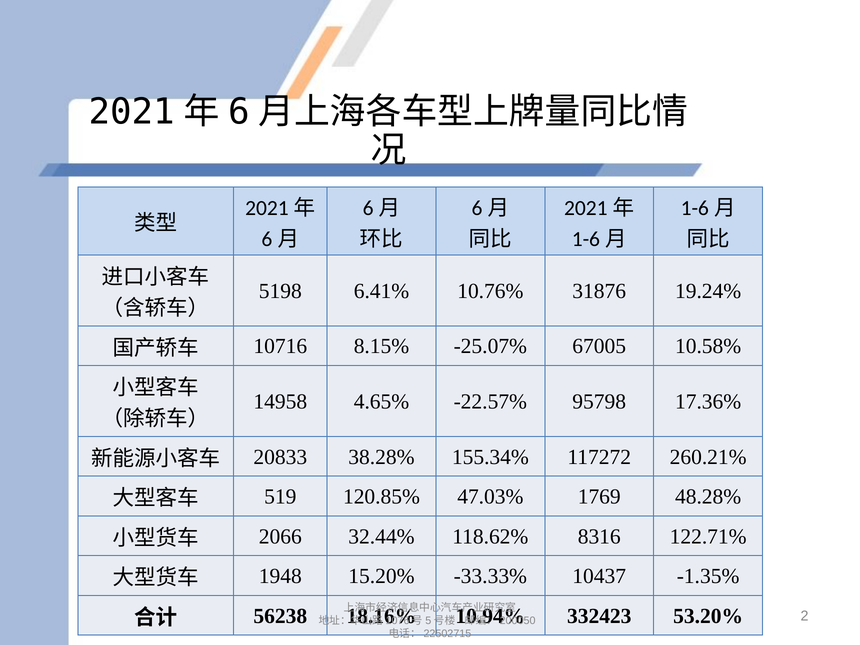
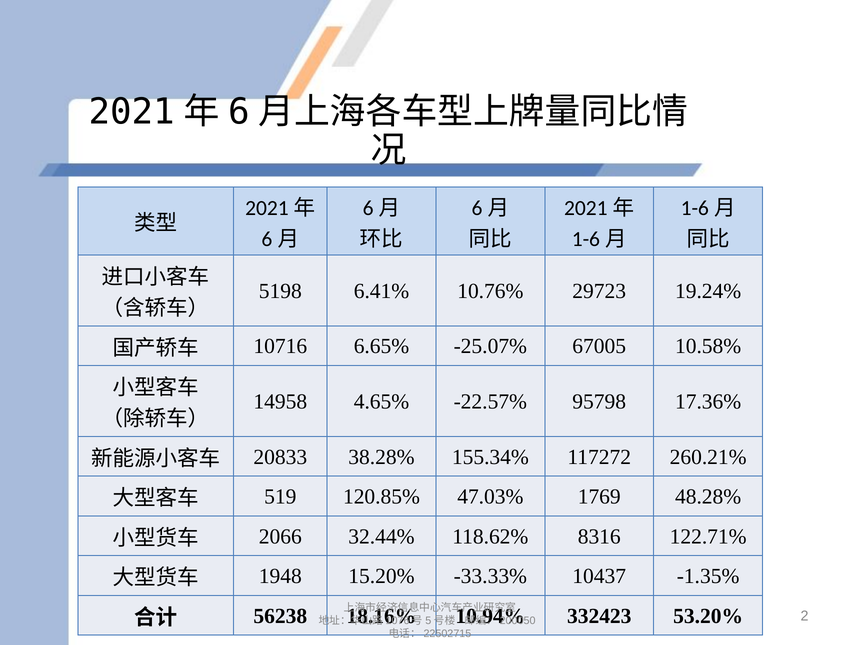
31876: 31876 -> 29723 (599, 291)
8.15%: 8.15% -> 6.65% (381, 346)
